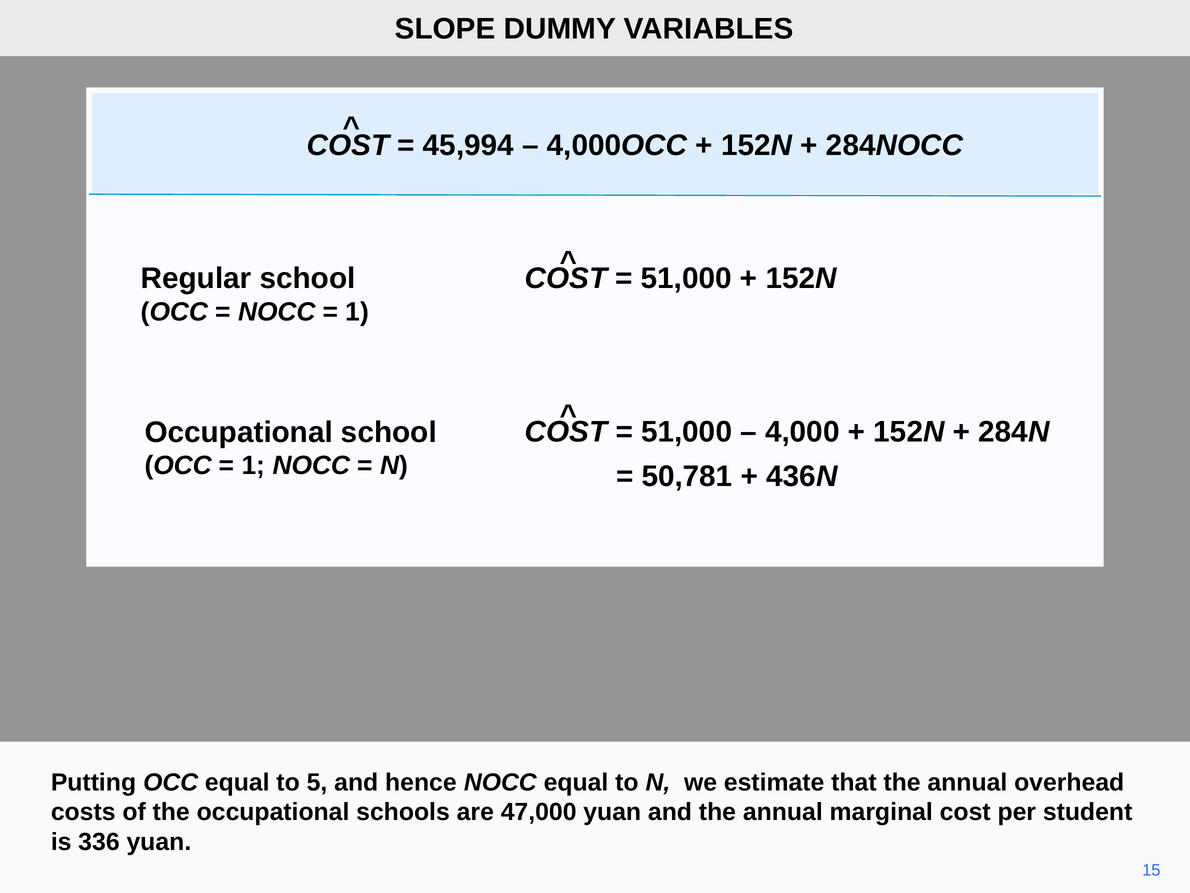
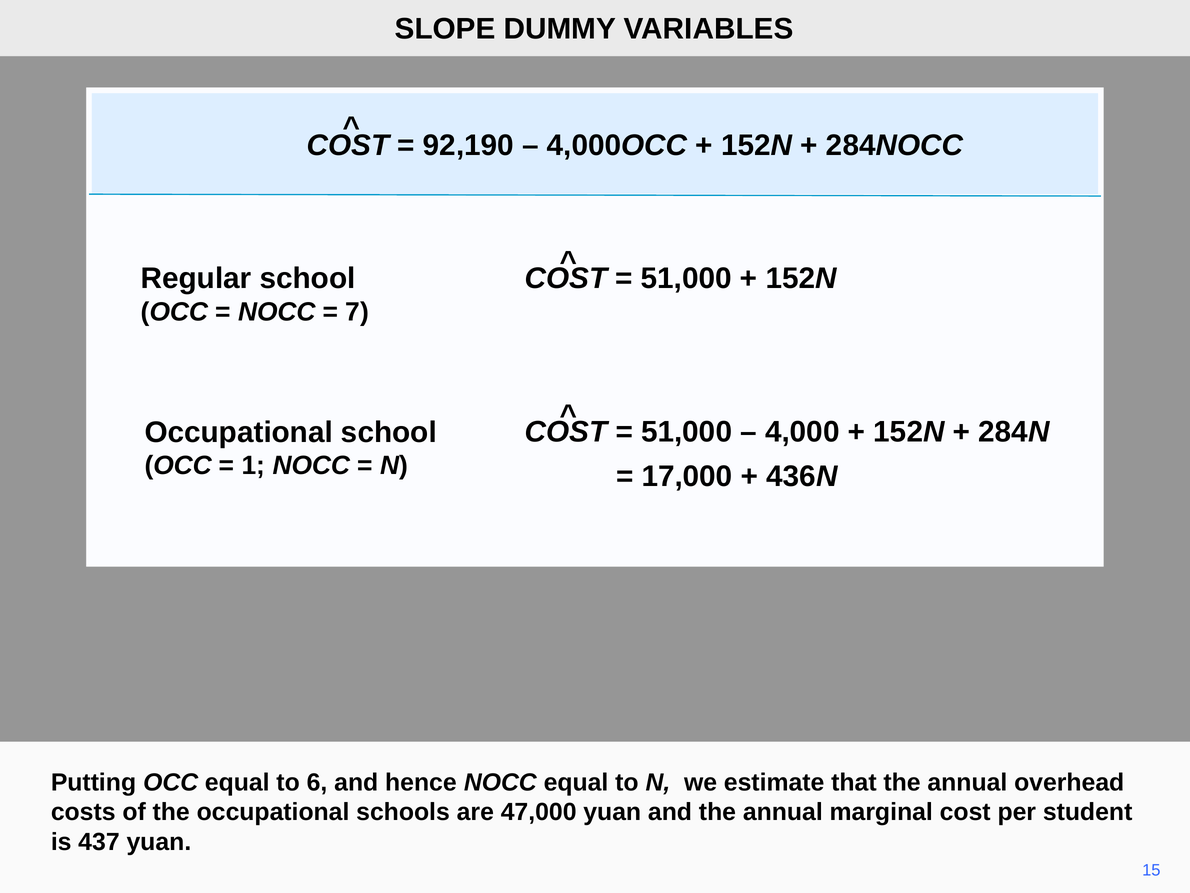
45,994: 45,994 -> 92,190 (468, 145)
1: 1 -> 7 (357, 312)
50,781: 50,781 -> 17,000 (687, 476)
5: 5 -> 6 (317, 782)
336: 336 -> 437 (99, 841)
